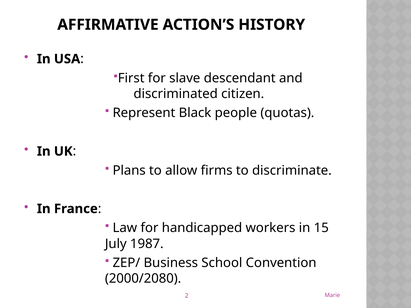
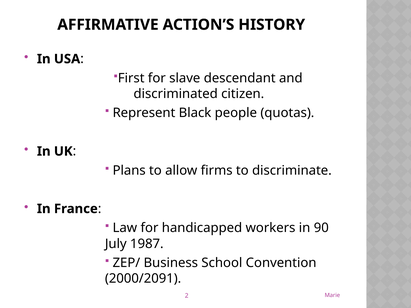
15: 15 -> 90 (321, 228)
2000/2080: 2000/2080 -> 2000/2091 (143, 279)
